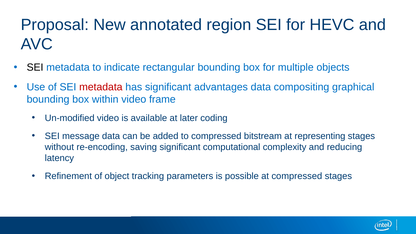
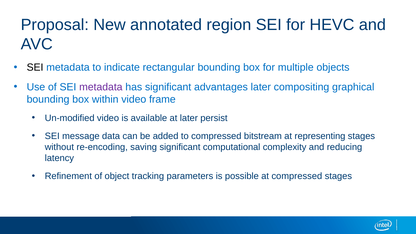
metadata colour: red -> purple (101, 87)
advantages data: data -> later (261, 87)
coding: coding -> persist (214, 118)
